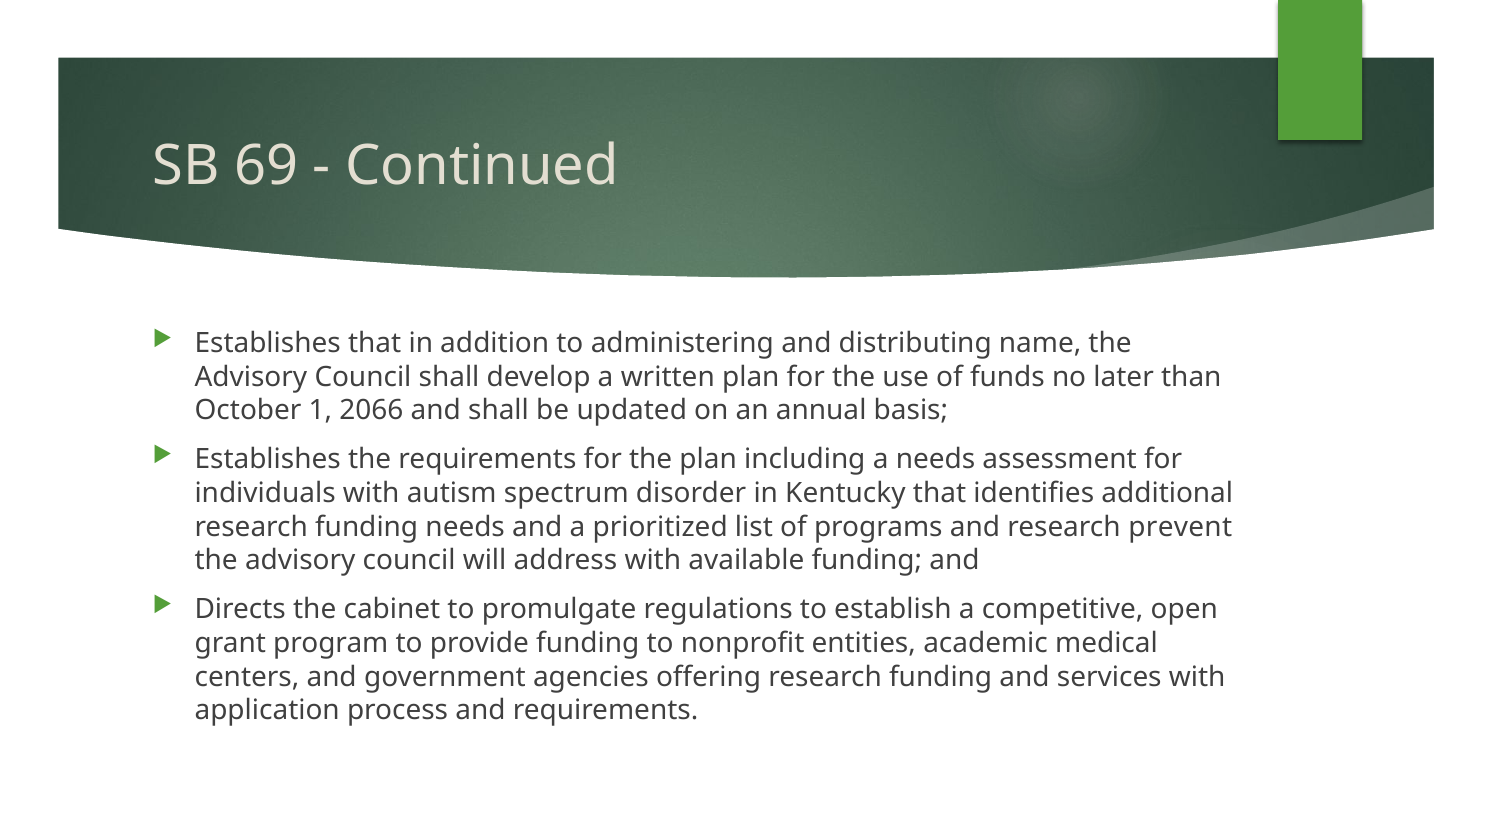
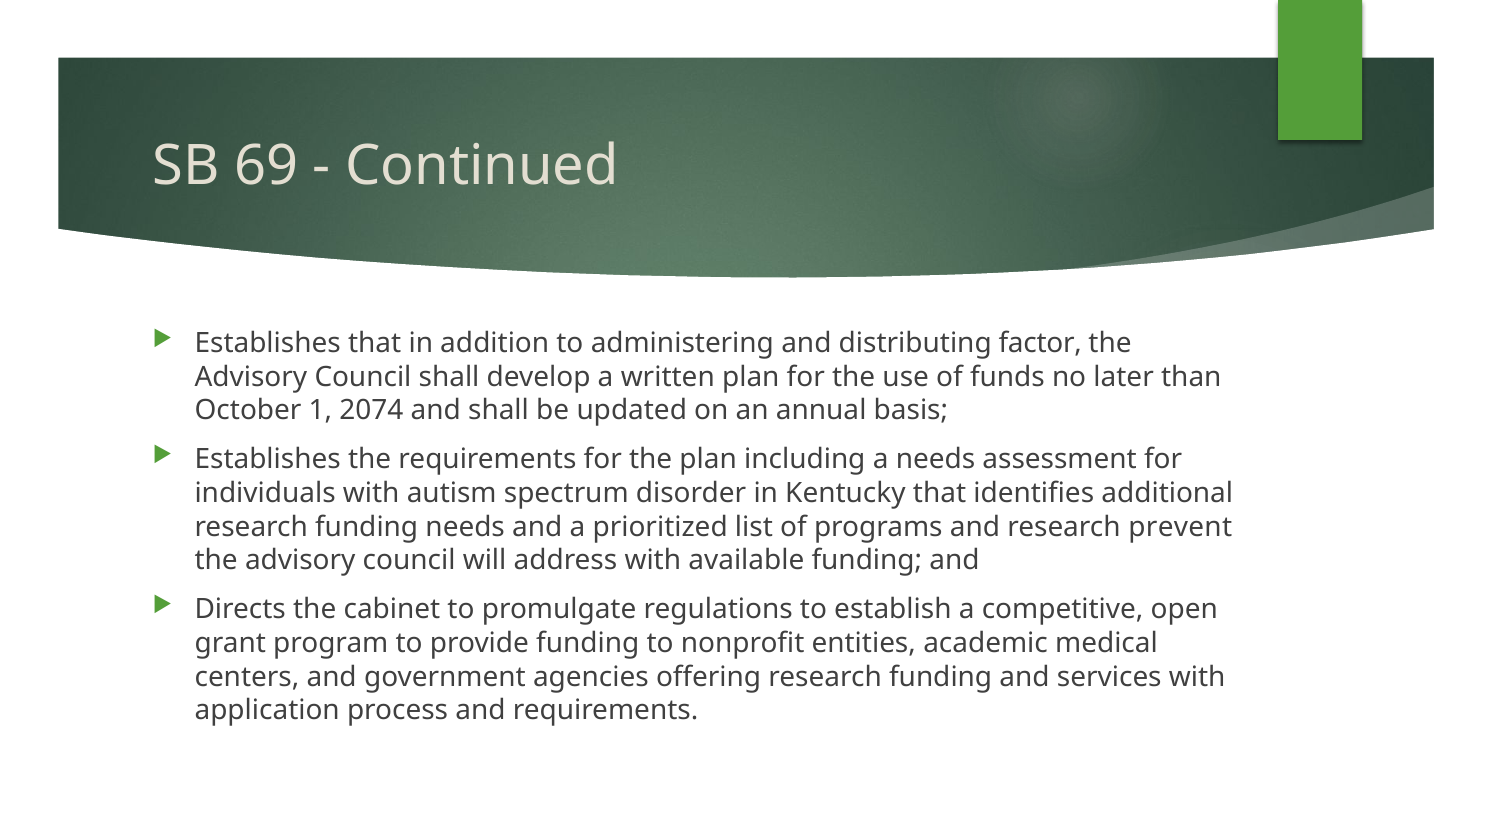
name: name -> factor (1040, 343)
2066: 2066 -> 2074 (371, 410)
